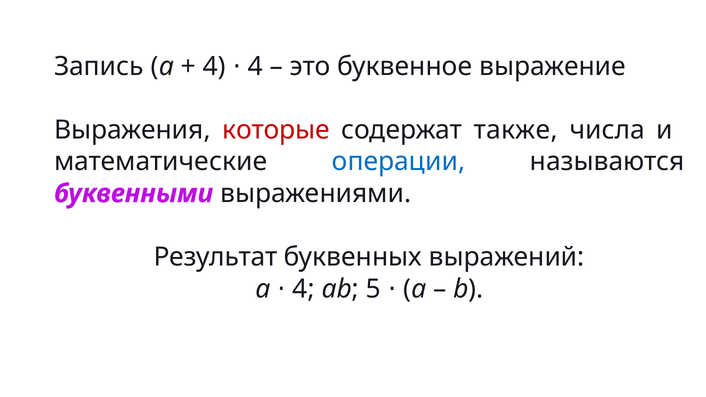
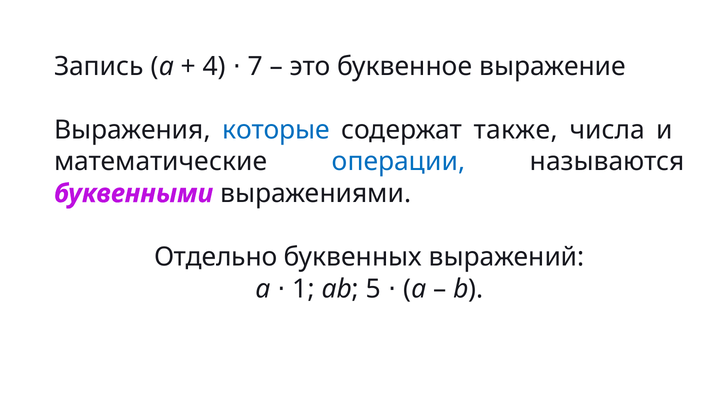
4 4: 4 -> 7 (255, 66)
которые colour: red -> blue (276, 130)
Результат: Результат -> Отдельно (216, 257)
a 4: 4 -> 1 (304, 289)
